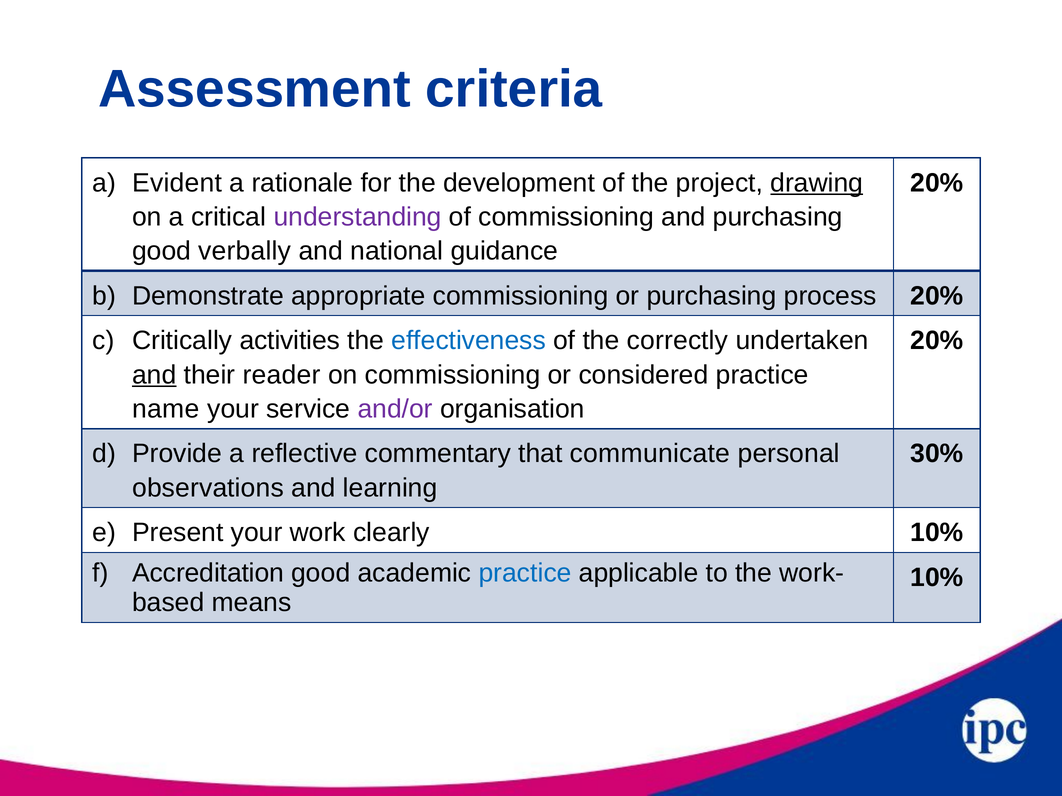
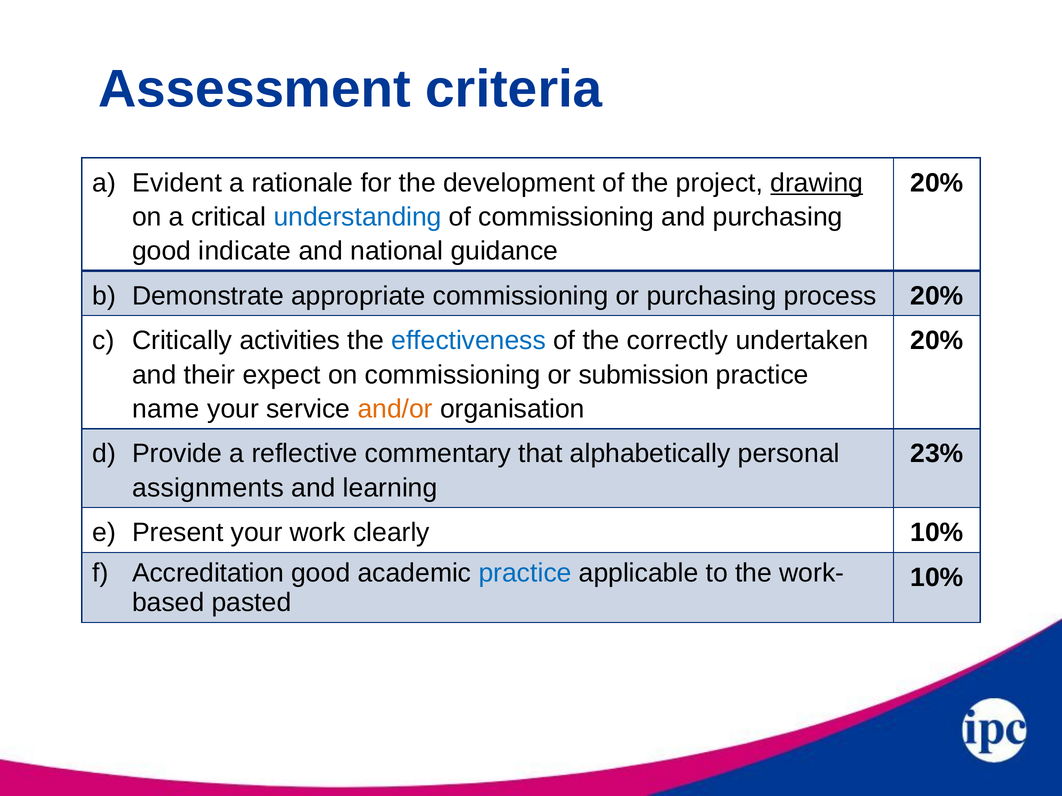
understanding colour: purple -> blue (358, 217)
verbally: verbally -> indicate (245, 251)
and underline: present -> none (154, 375)
reader: reader -> expect (282, 375)
considered: considered -> submission (644, 375)
and/or colour: purple -> orange (395, 409)
communicate: communicate -> alphabetically (650, 454)
30%: 30% -> 23% (937, 454)
observations: observations -> assignments (208, 488)
means: means -> pasted (252, 603)
